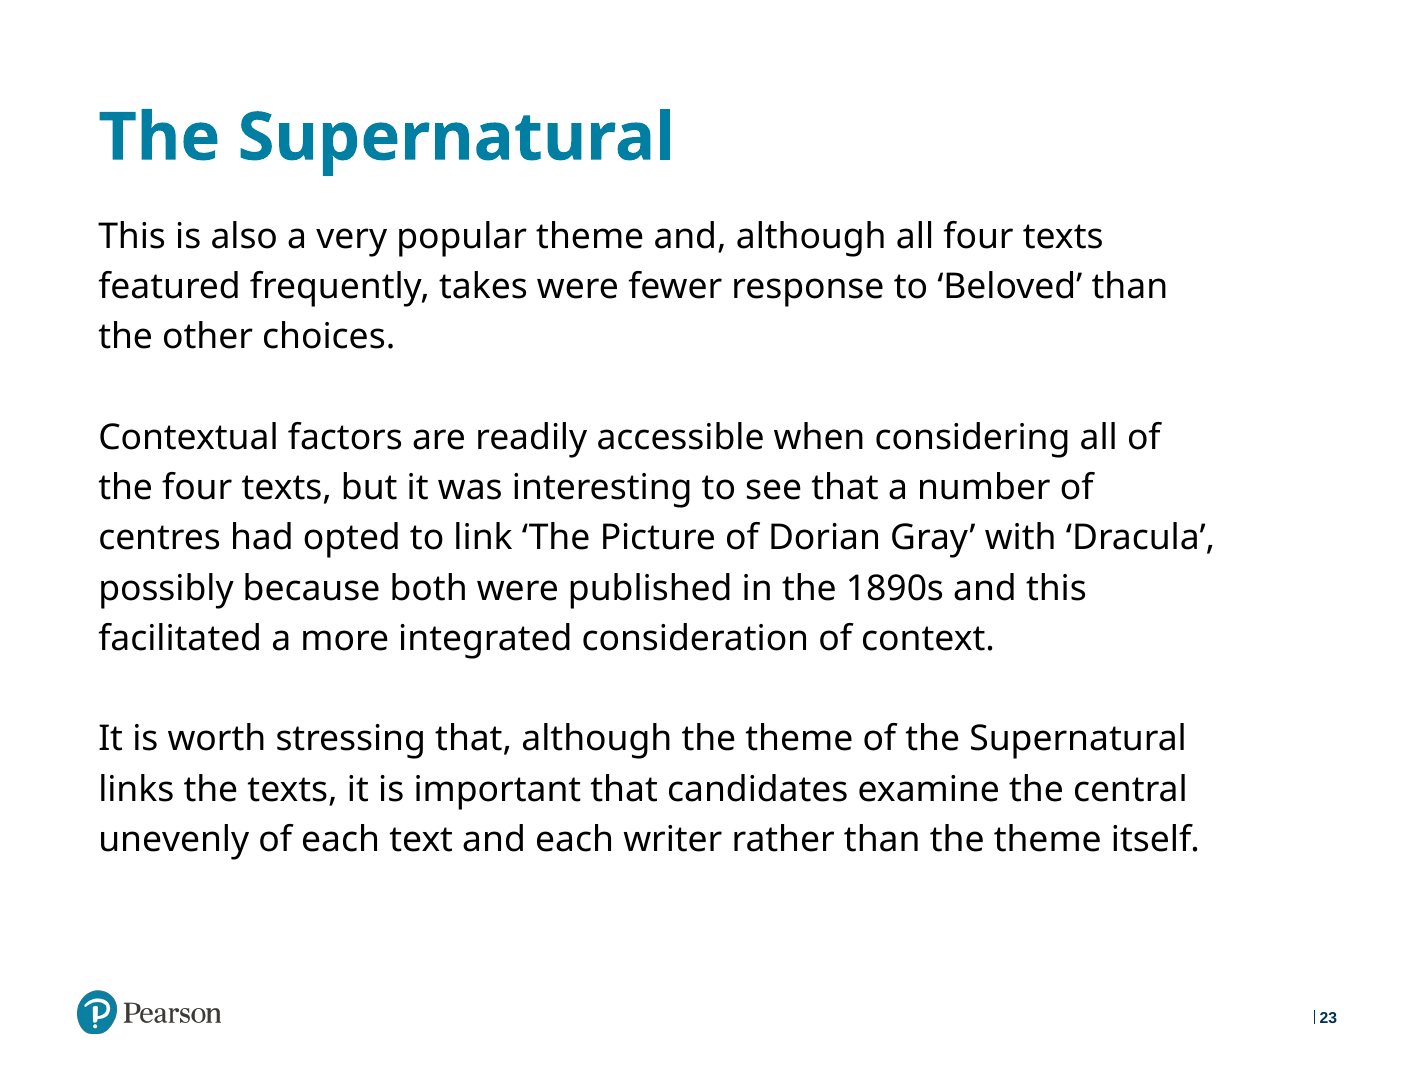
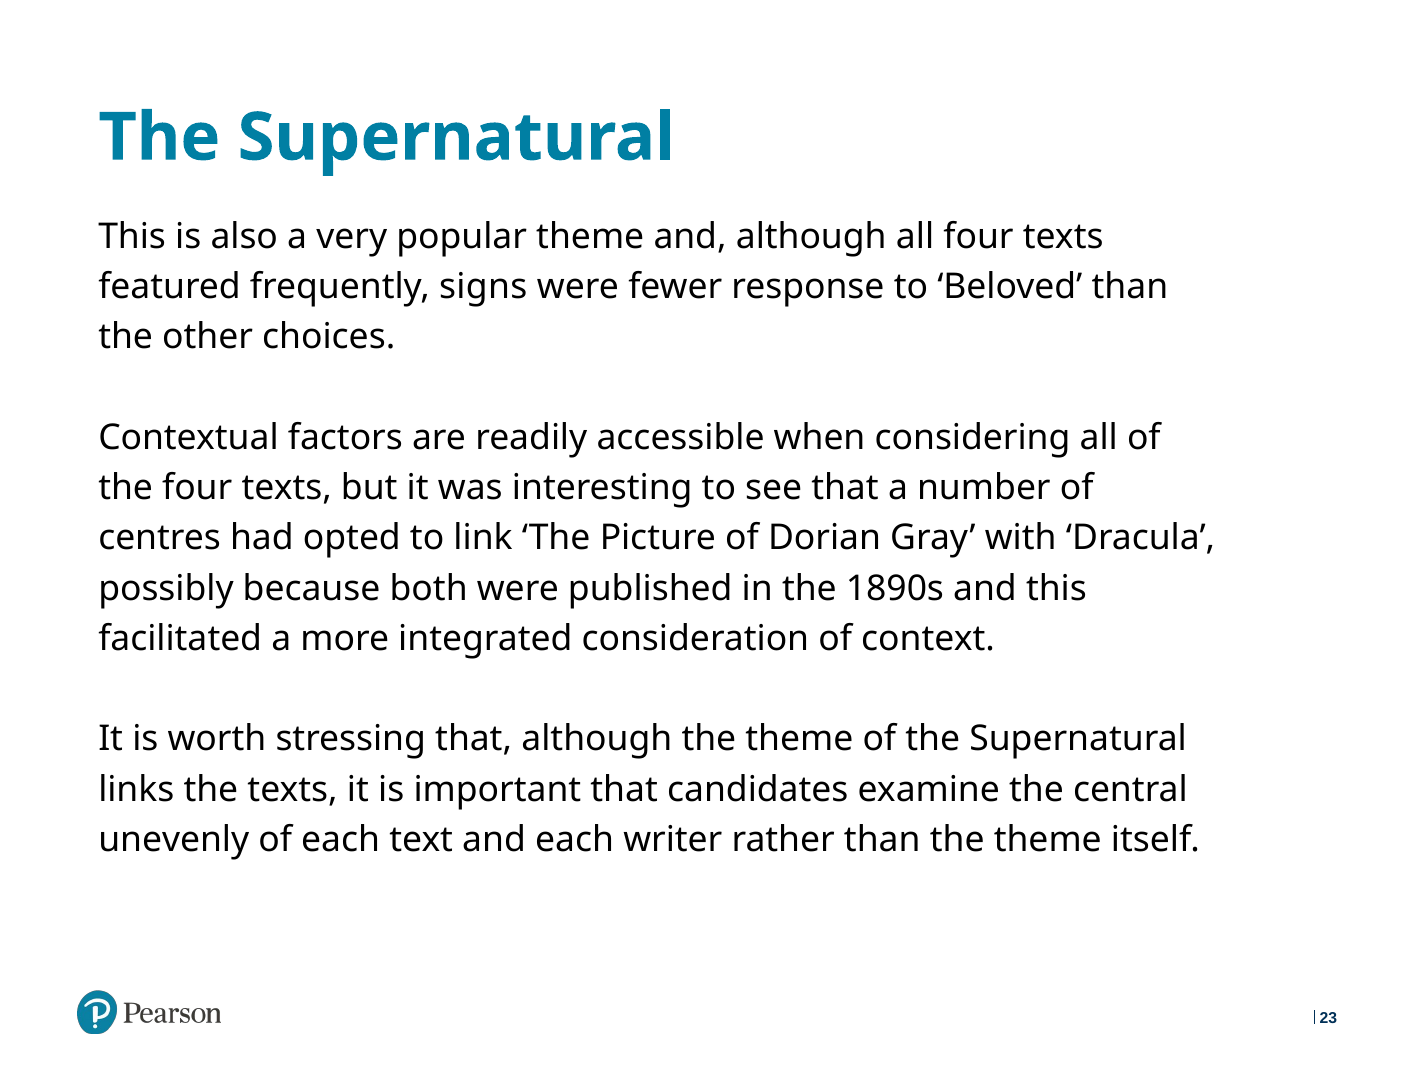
takes: takes -> signs (483, 287)
